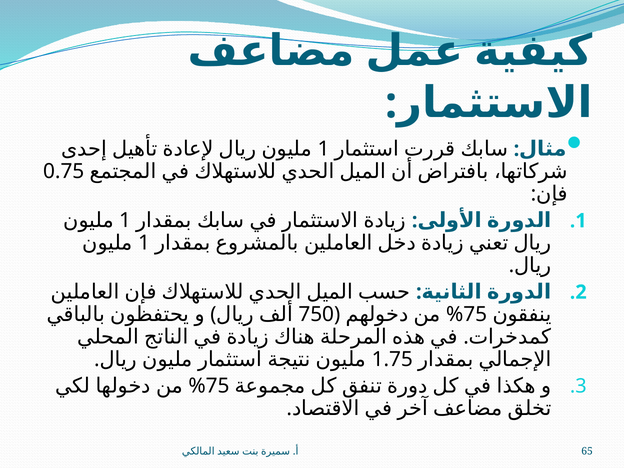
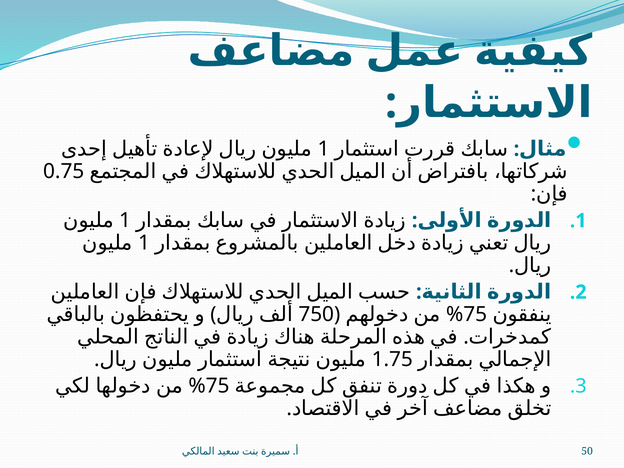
65: 65 -> 50 (587, 451)
